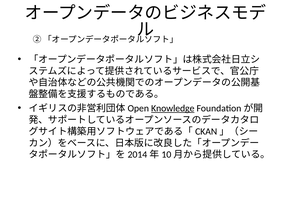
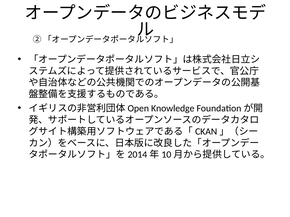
Knowledge underline: present -> none (173, 109)
